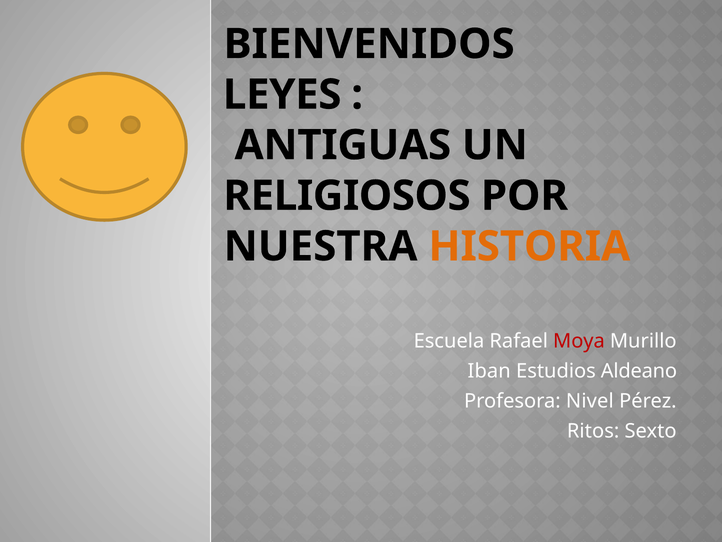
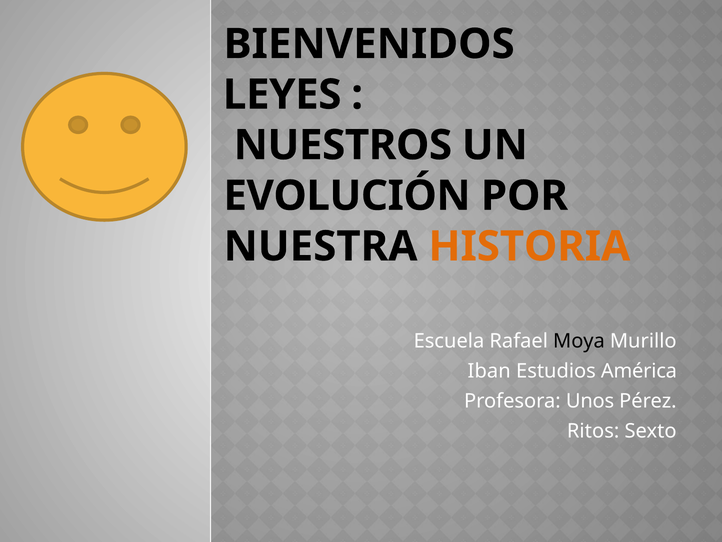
ANTIGUAS: ANTIGUAS -> NUESTROS (343, 145)
RELIGIOSOS: RELIGIOSOS -> EVOLUCIÓN (347, 196)
Moya colour: red -> black (579, 341)
Aldeano: Aldeano -> América (639, 371)
Nivel: Nivel -> Unos (590, 401)
